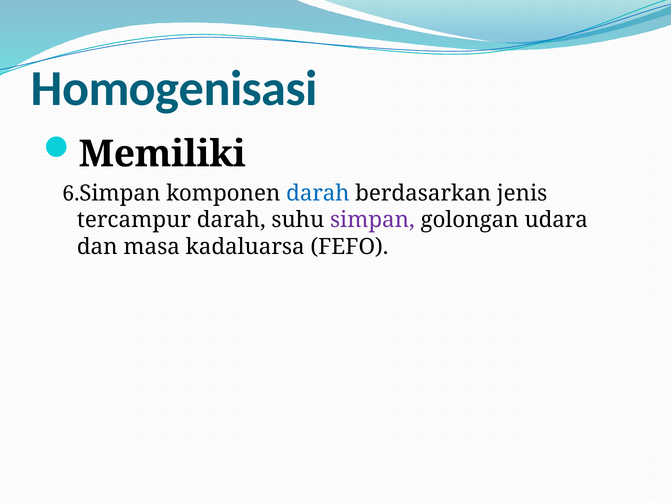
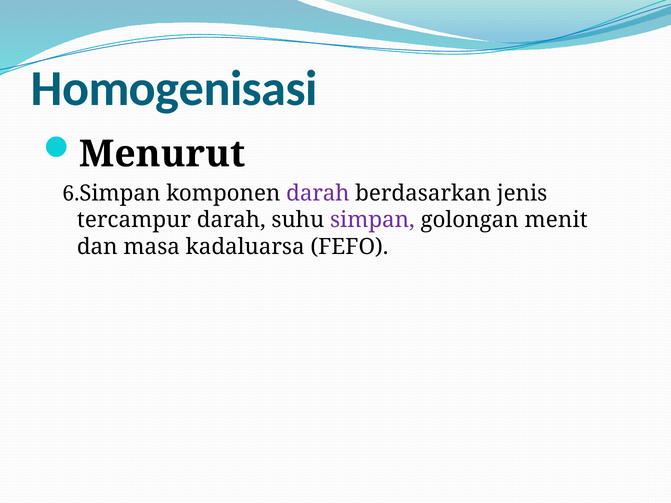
Memiliki: Memiliki -> Menurut (162, 154)
darah colour: blue -> purple (318, 193)
udara: udara -> menit (556, 220)
